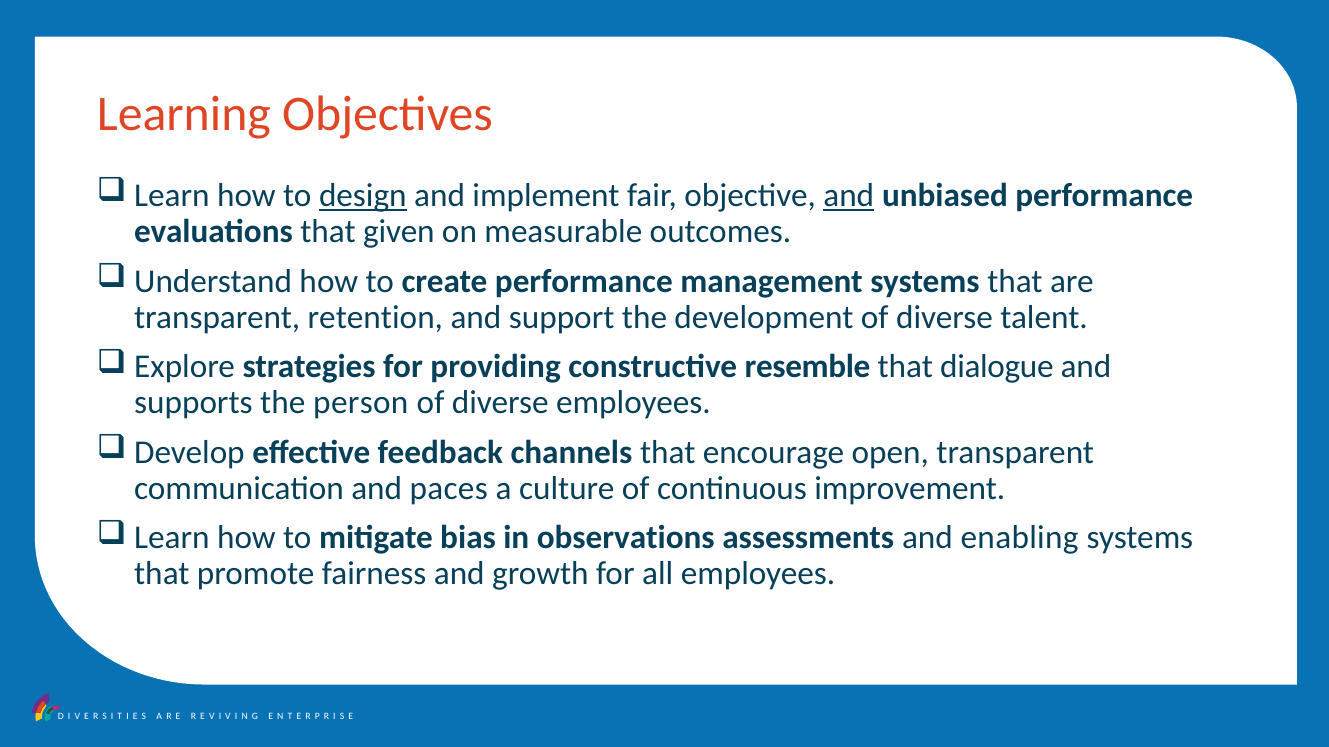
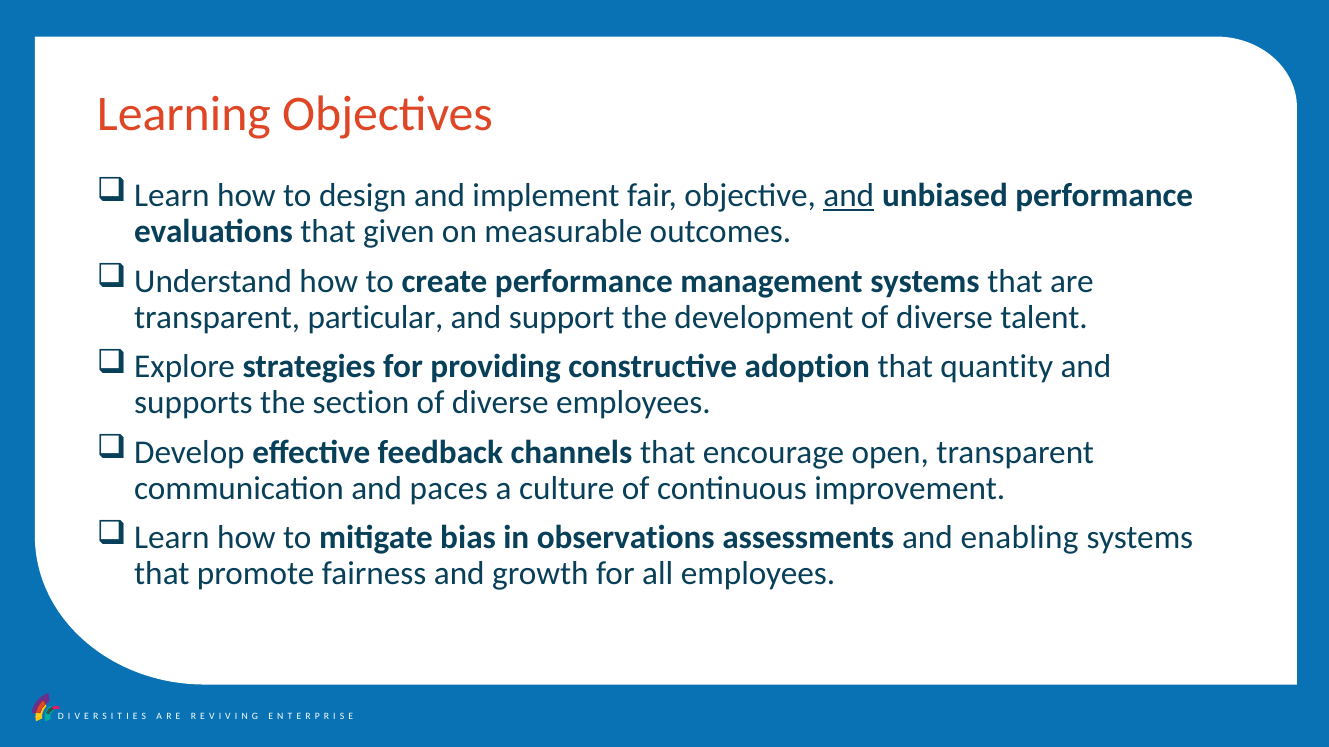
design underline: present -> none (363, 196)
retention: retention -> particular (375, 318)
resemble: resemble -> adoption (807, 367)
dialogue: dialogue -> quantity (997, 367)
person: person -> section (361, 403)
